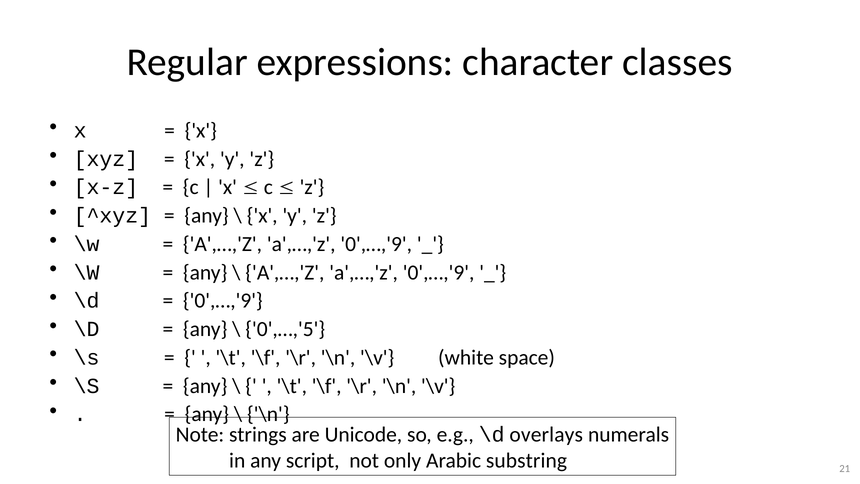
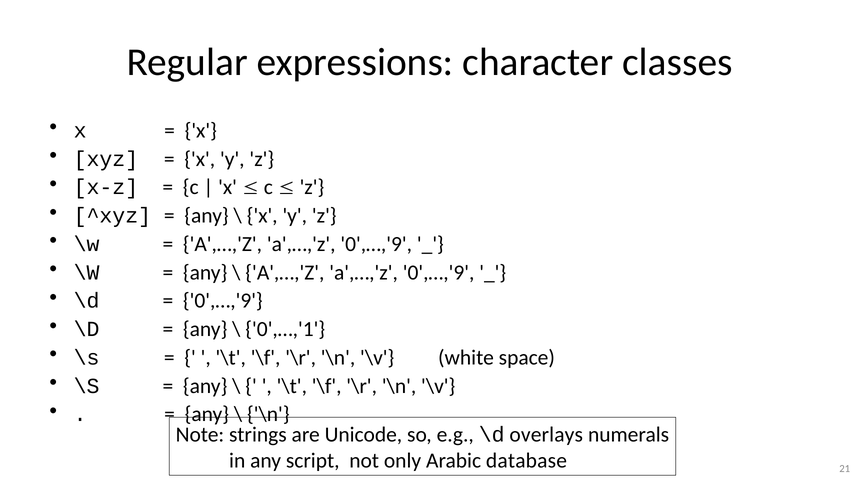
0',…,'5: 0',…,'5 -> 0',…,'1 (285, 329)
substring: substring -> database (526, 460)
